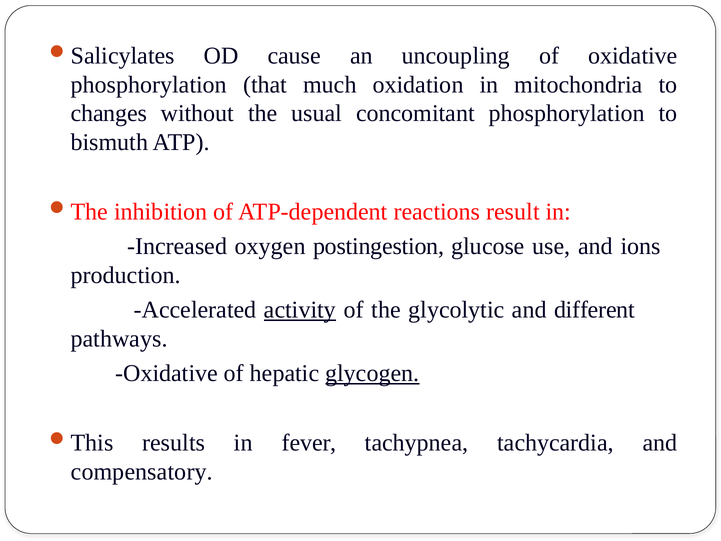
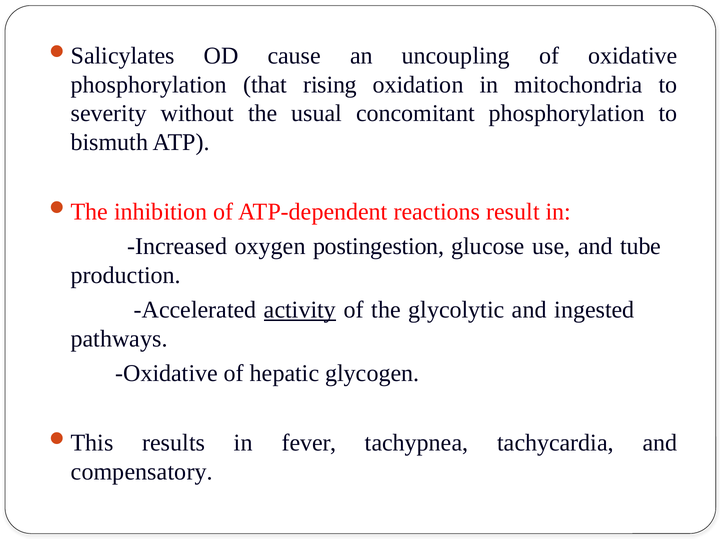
much: much -> rising (330, 85)
changes: changes -> severity (109, 113)
ions: ions -> tube (641, 246)
different: different -> ingested (594, 310)
glycogen underline: present -> none (372, 373)
